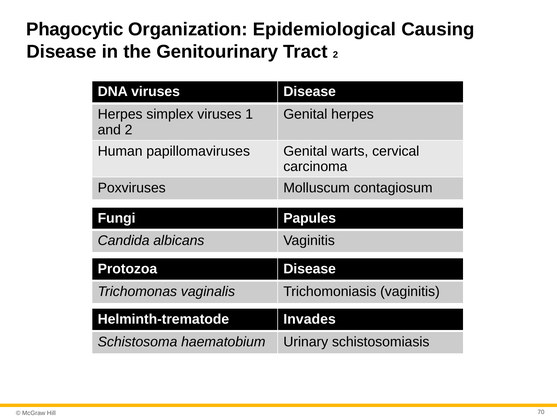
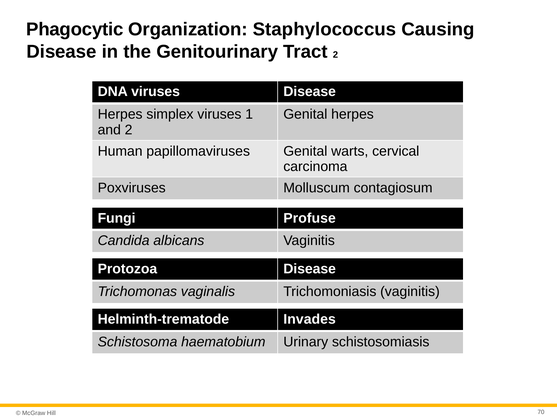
Epidemiological: Epidemiological -> Staphylococcus (324, 29)
Papules: Papules -> Profuse (310, 218)
